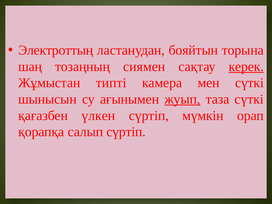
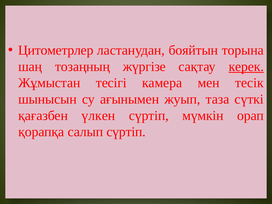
Электроттың: Электроттың -> Цитометрлер (56, 50)
сиямен: сиямен -> жүргізе (144, 67)
типті: типті -> тесігі (111, 83)
мен сүткі: сүткі -> тесік (249, 83)
жуып underline: present -> none (182, 99)
